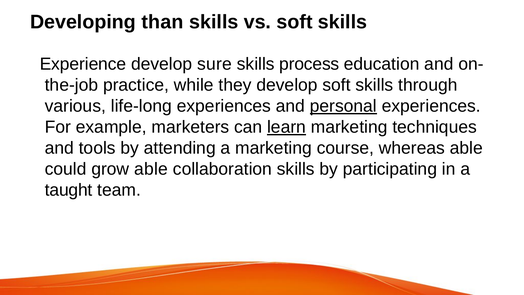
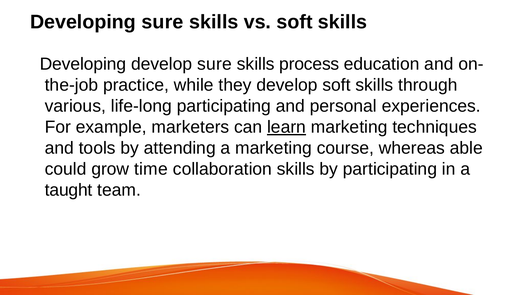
Developing than: than -> sure (162, 22)
Experience: Experience -> Developing (83, 64)
life-long experiences: experiences -> participating (224, 106)
personal underline: present -> none (343, 106)
grow able: able -> time (151, 169)
